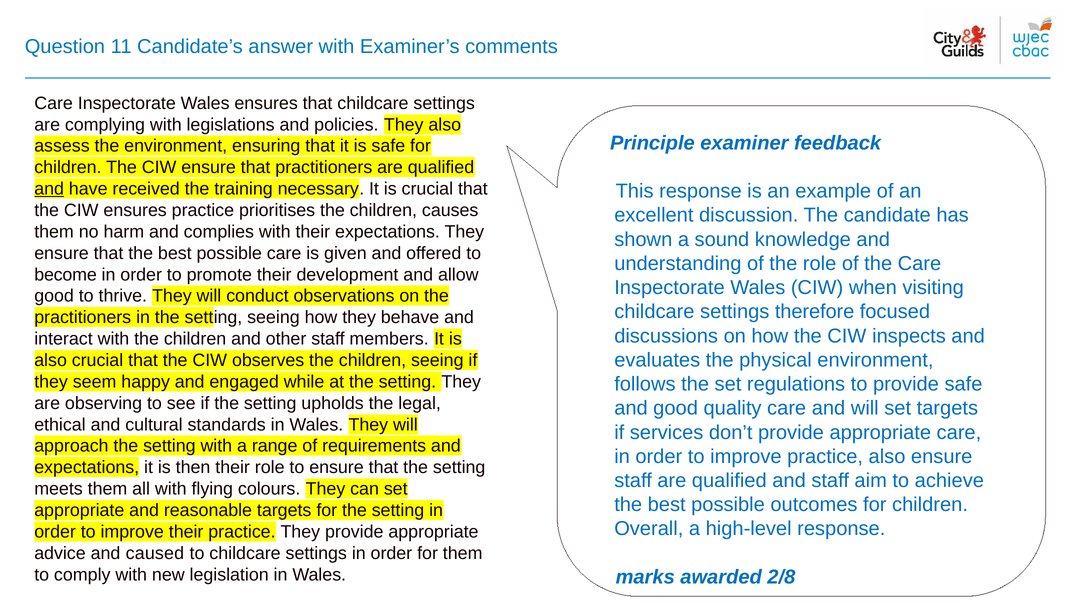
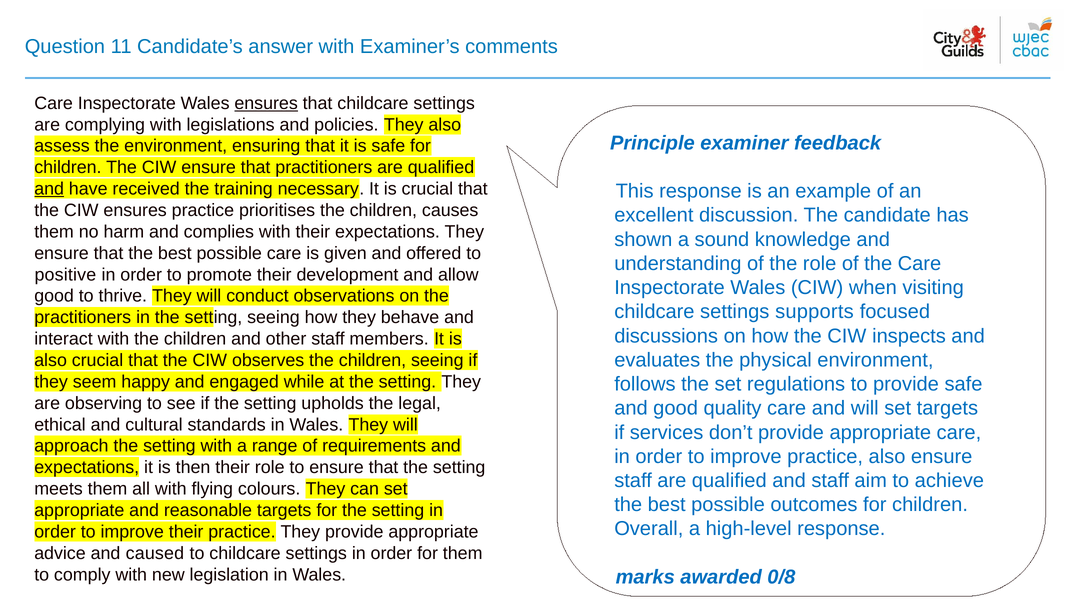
ensures underline: none -> present (266, 103)
become: become -> positive (65, 275)
therefore: therefore -> supports (814, 312)
2/8: 2/8 -> 0/8 (781, 577)
